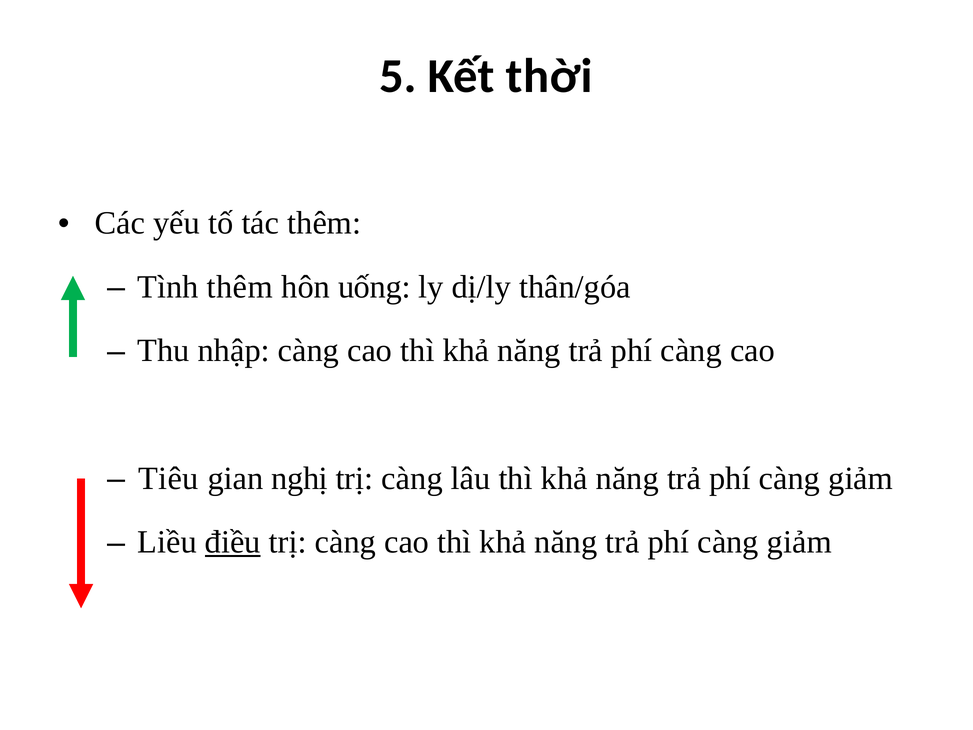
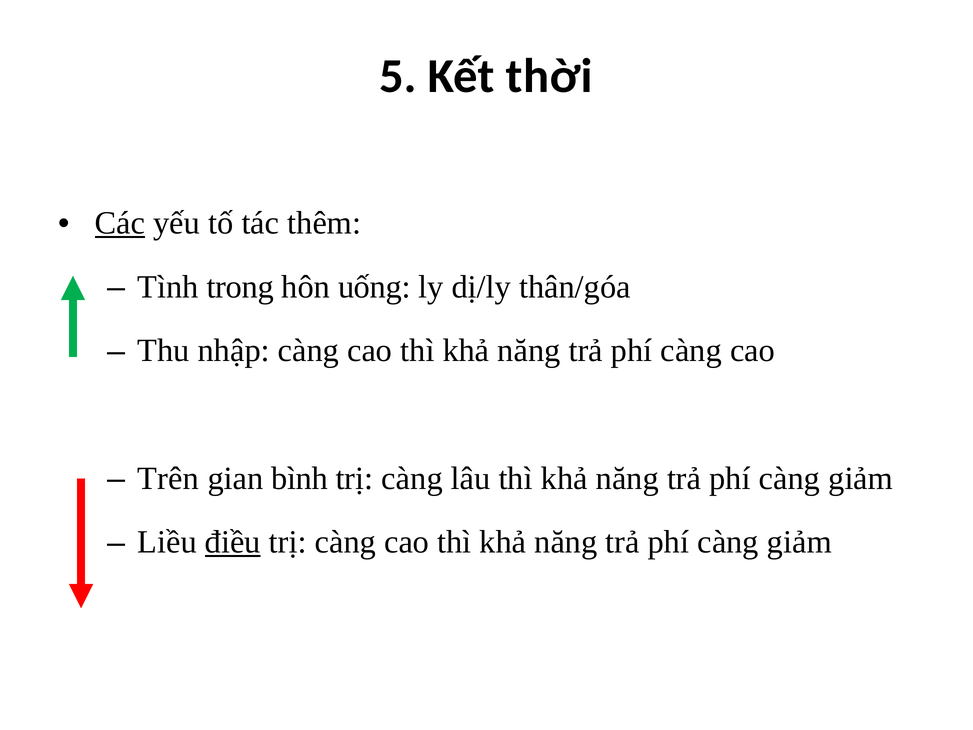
Các underline: none -> present (120, 223)
Tình thêm: thêm -> trong (240, 287)
Tiêu: Tiêu -> Trên (168, 478)
nghị: nghị -> bình (300, 478)
